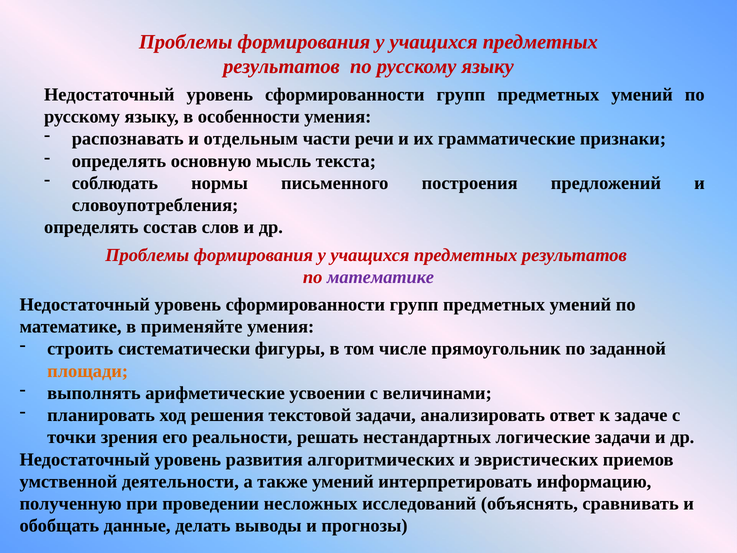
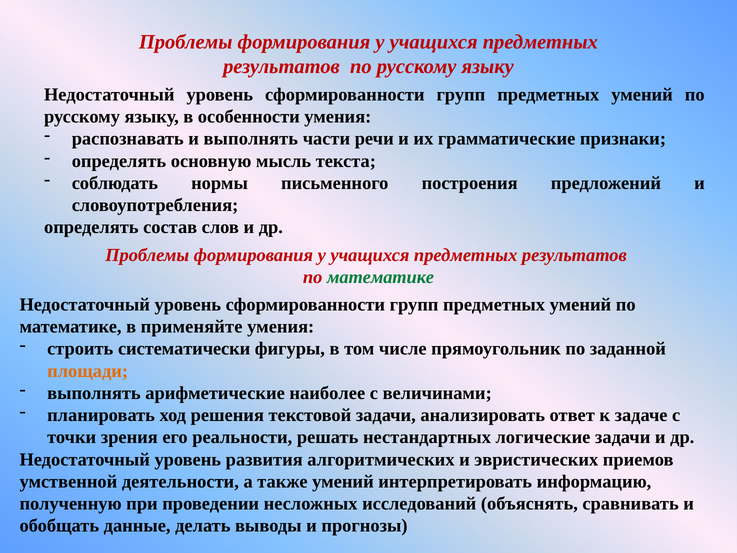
и отдельным: отдельным -> выполнять (251, 139)
математике colour: purple -> green (380, 277)
усвоении: усвоении -> наиболее (327, 393)
